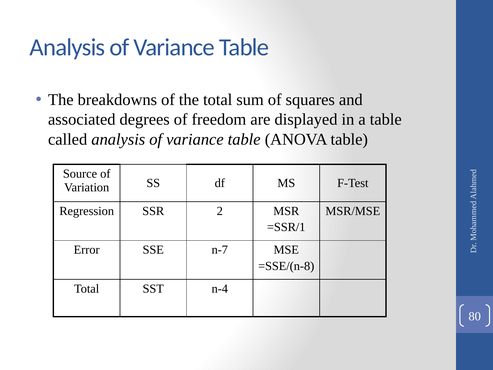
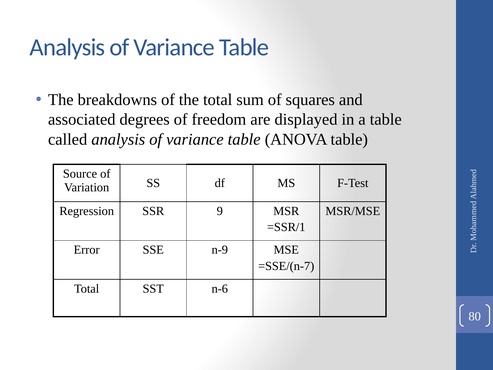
2: 2 -> 9 (220, 211)
n-7: n-7 -> n-9 (220, 250)
=SSE/(n-8: =SSE/(n-8 -> =SSE/(n-7 (286, 266)
n-4: n-4 -> n-6 (220, 288)
